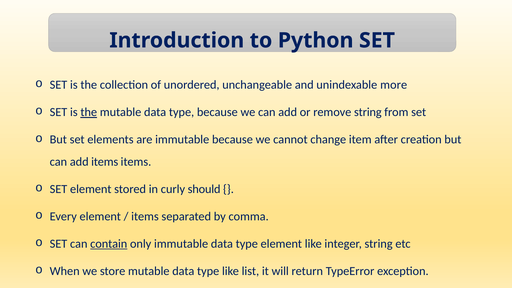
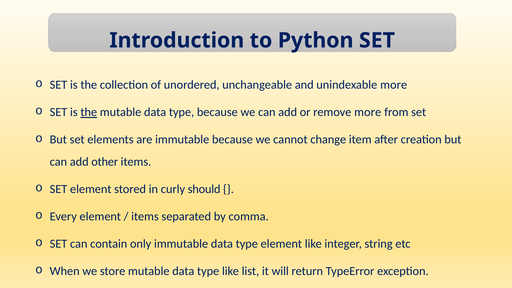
remove string: string -> more (368, 112)
add items: items -> other (105, 162)
contain underline: present -> none (109, 244)
